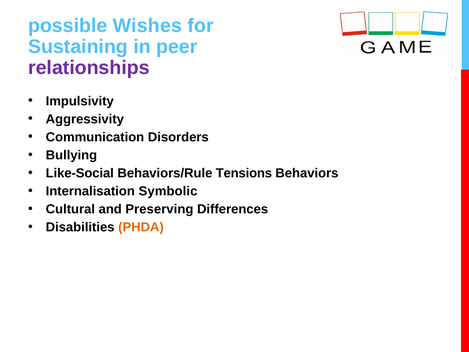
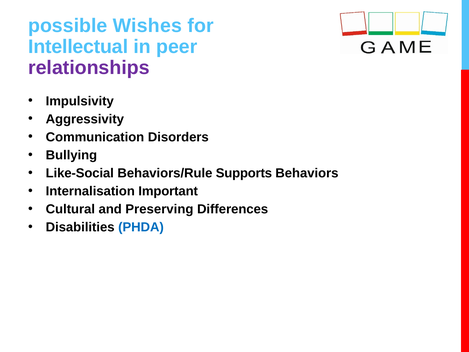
Sustaining: Sustaining -> Intellectual (78, 47)
Tensions: Tensions -> Supports (244, 173)
Symbolic: Symbolic -> Important (168, 191)
PHDA colour: orange -> blue (141, 227)
